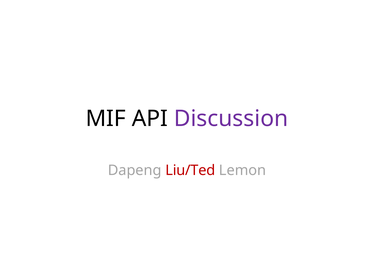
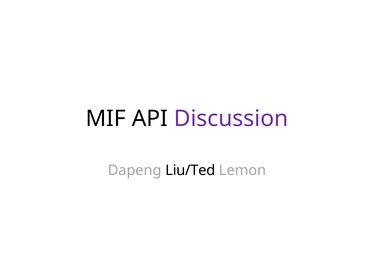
Liu/Ted colour: red -> black (190, 171)
